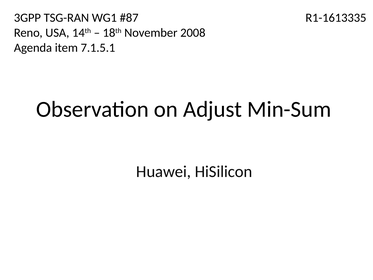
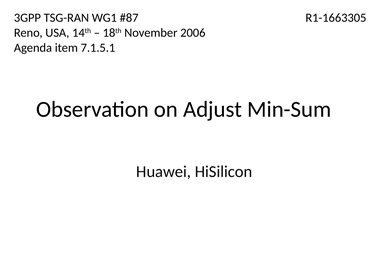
R1-1613335: R1-1613335 -> R1-1663305 (336, 18)
2008: 2008 -> 2006 (193, 33)
